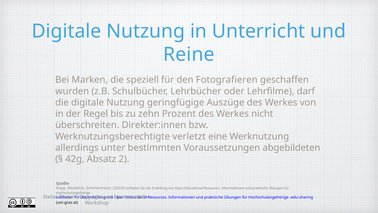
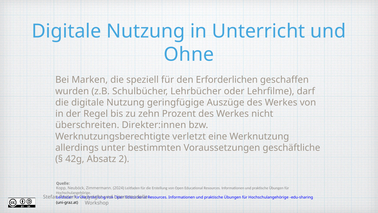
Reine: Reine -> Ohne (189, 54)
Fotografieren: Fotografieren -> Erforderlichen (227, 80)
abgebildeten: abgebildeten -> geschäftliche (291, 147)
